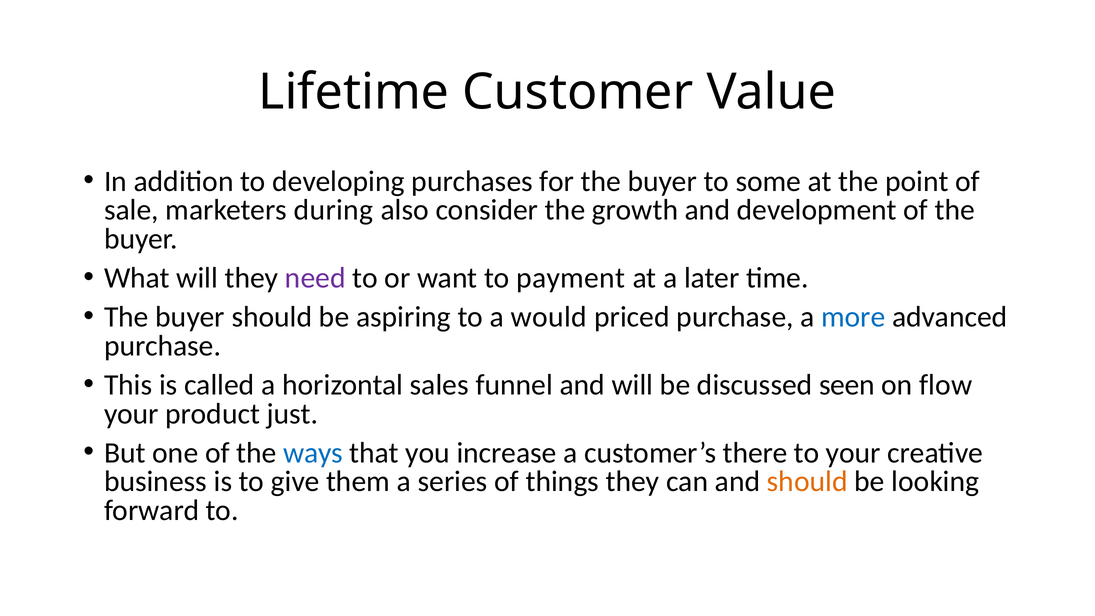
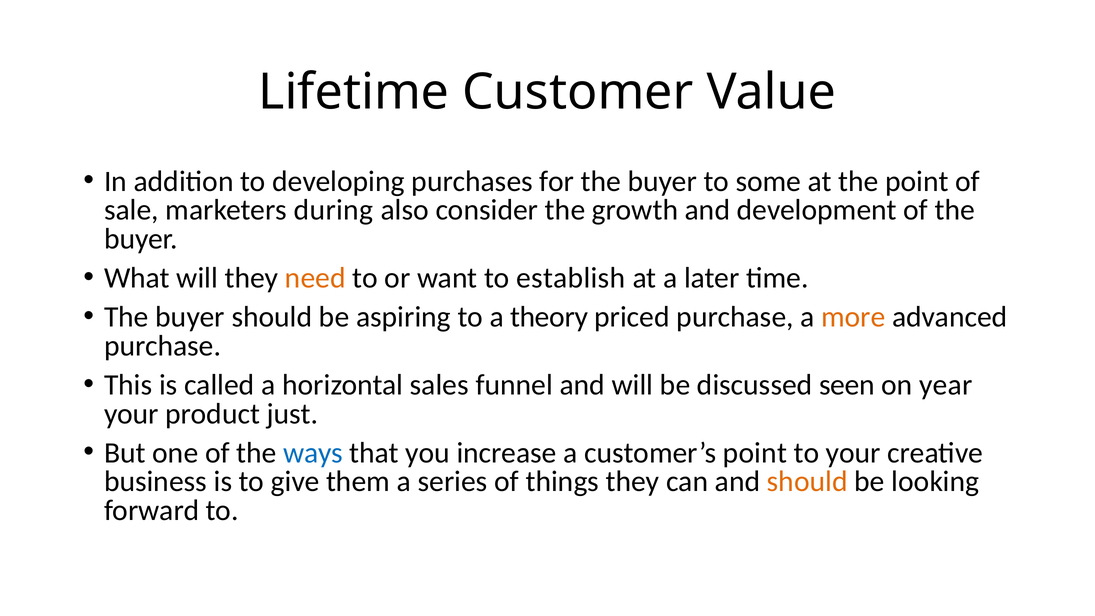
need colour: purple -> orange (315, 278)
payment: payment -> establish (571, 278)
would: would -> theory (549, 317)
more colour: blue -> orange (853, 317)
flow: flow -> year (946, 385)
customer’s there: there -> point (755, 453)
